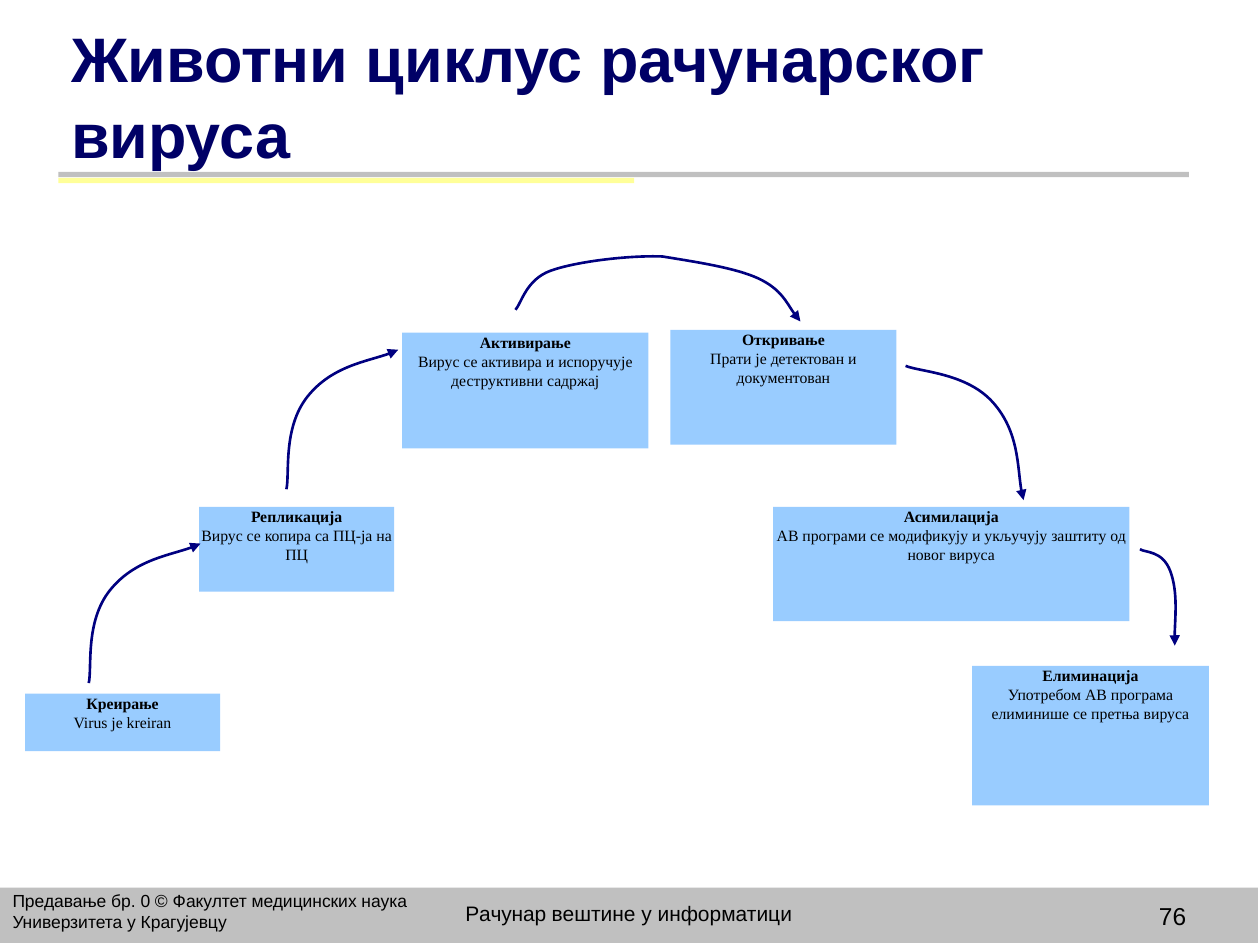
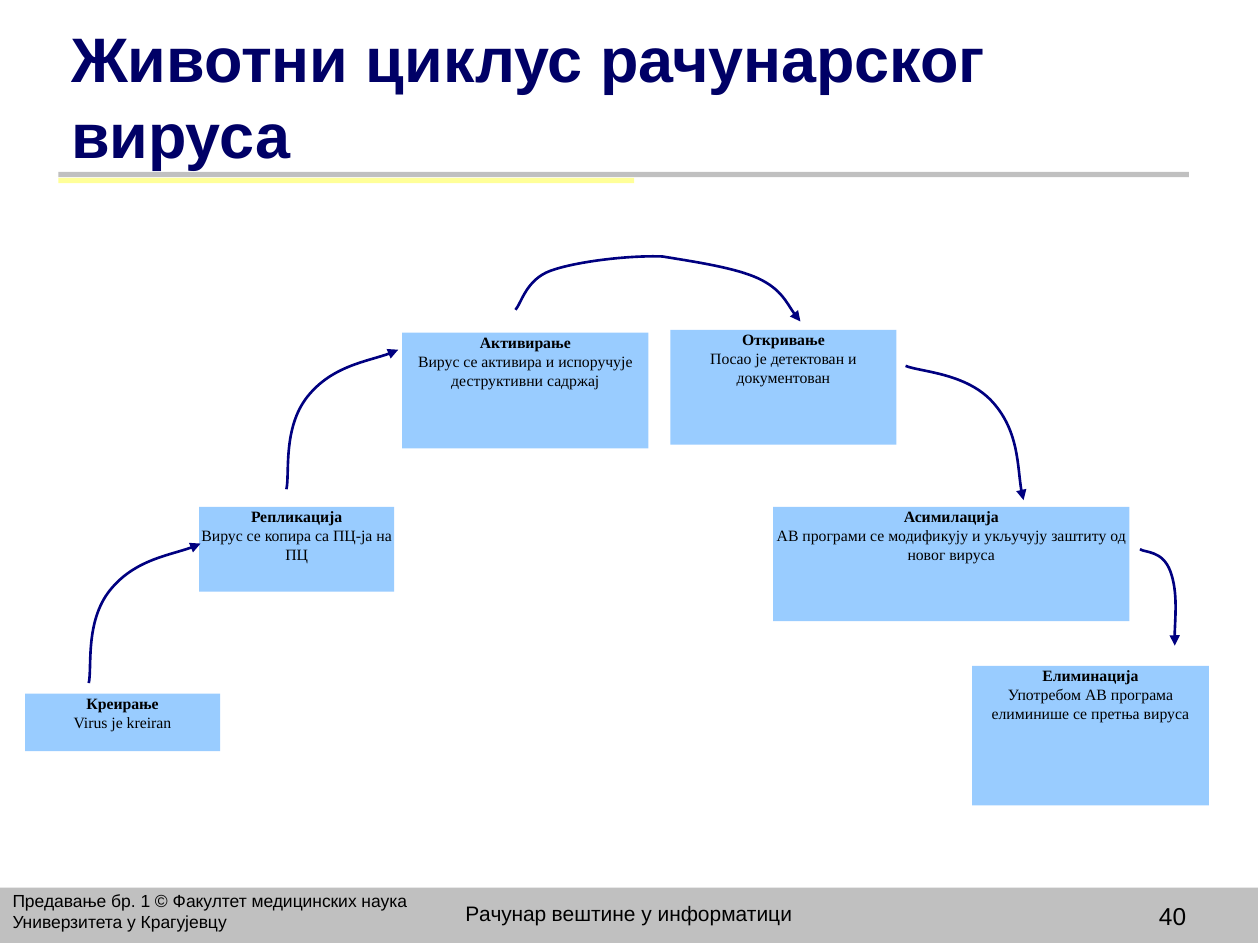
Прати: Прати -> Посао (731, 360)
0: 0 -> 1 (145, 902)
76: 76 -> 40 (1173, 918)
